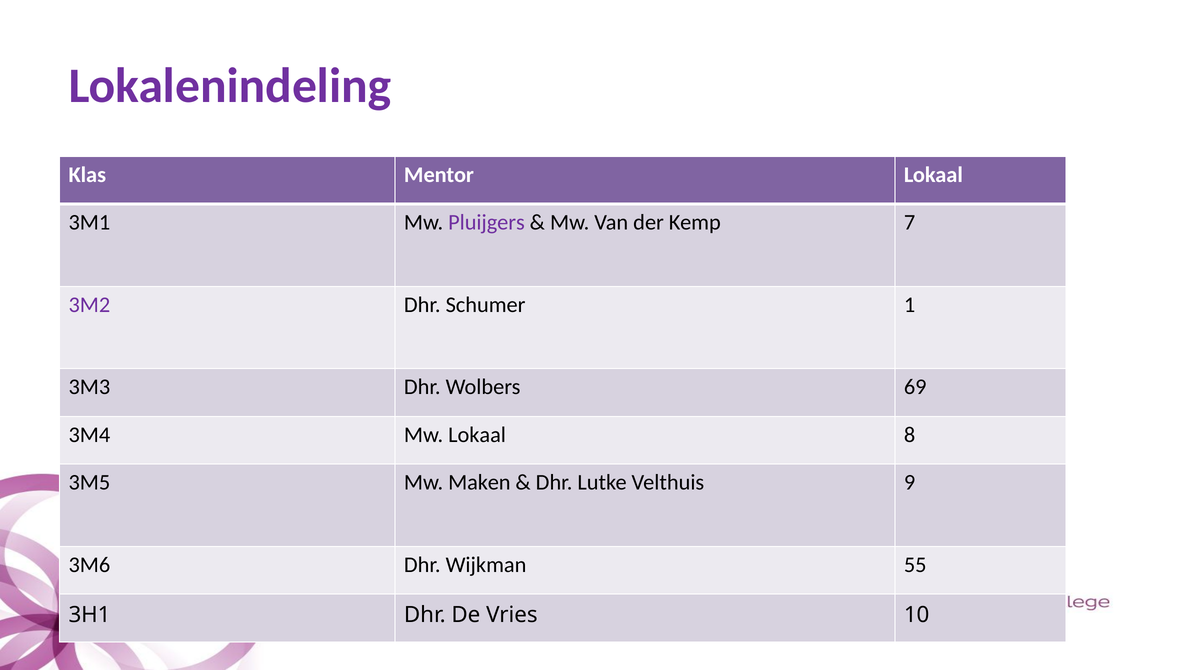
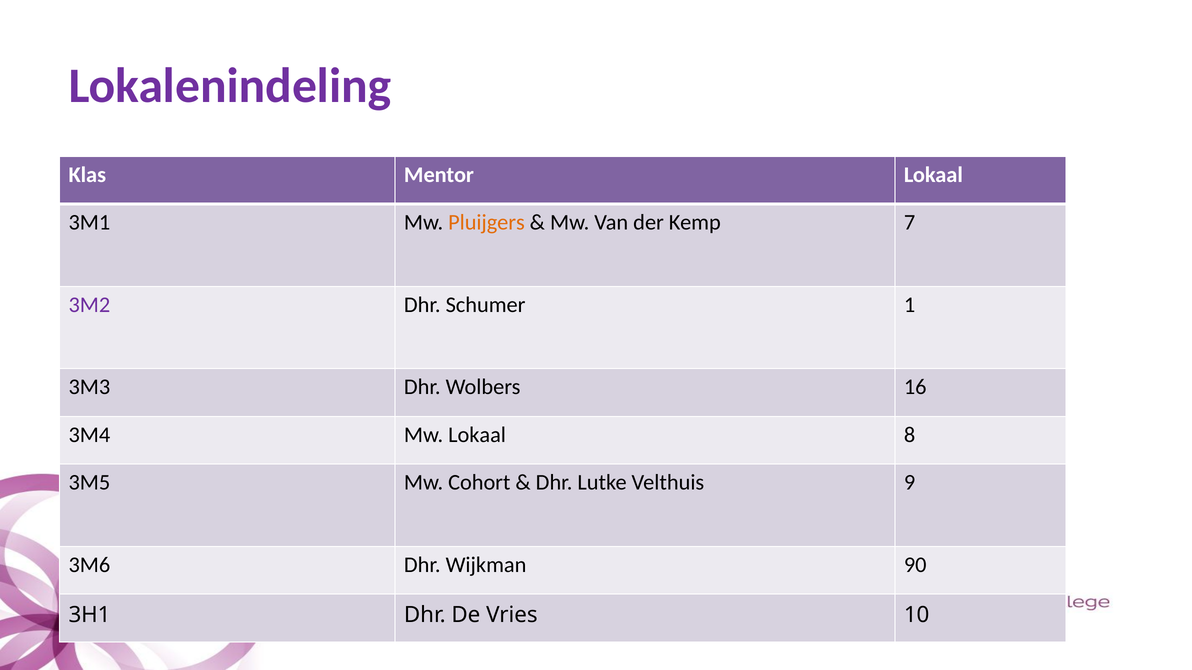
Pluijgers colour: purple -> orange (486, 223)
69: 69 -> 16 (915, 387)
Maken: Maken -> Cohort (479, 483)
55: 55 -> 90 (915, 565)
